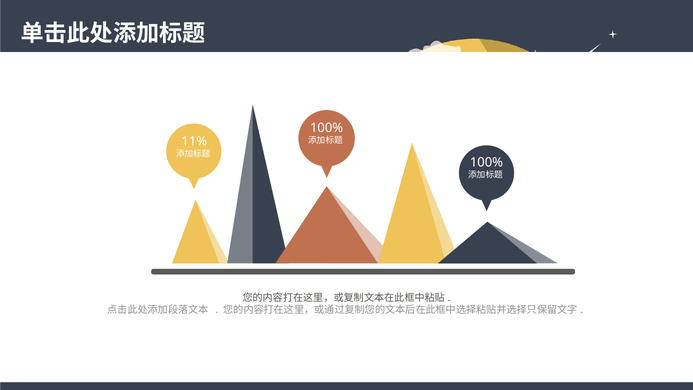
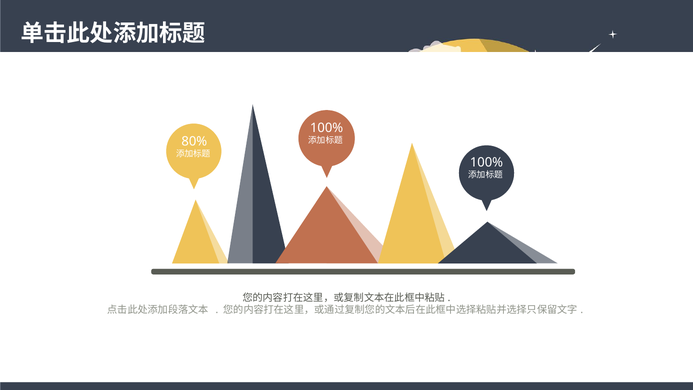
11%: 11% -> 80% (194, 142)
